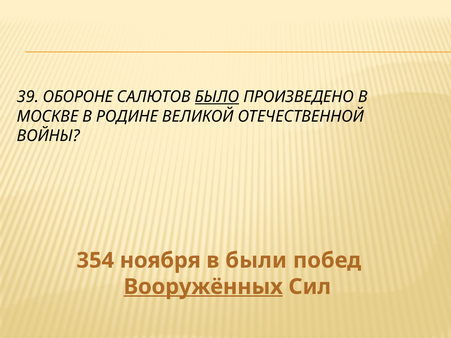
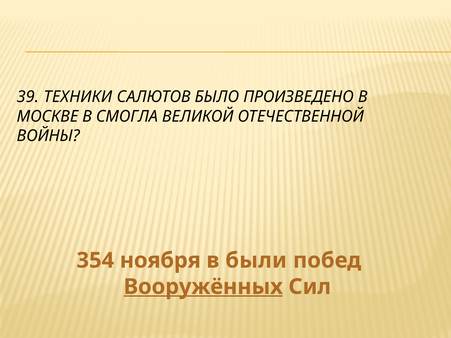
ОБОРОНЕ: ОБОРОНЕ -> ТЕХНИКИ (78, 97)
БЫЛО underline: present -> none (217, 97)
РОДИНЕ: РОДИНЕ -> СМОГЛА (127, 117)
